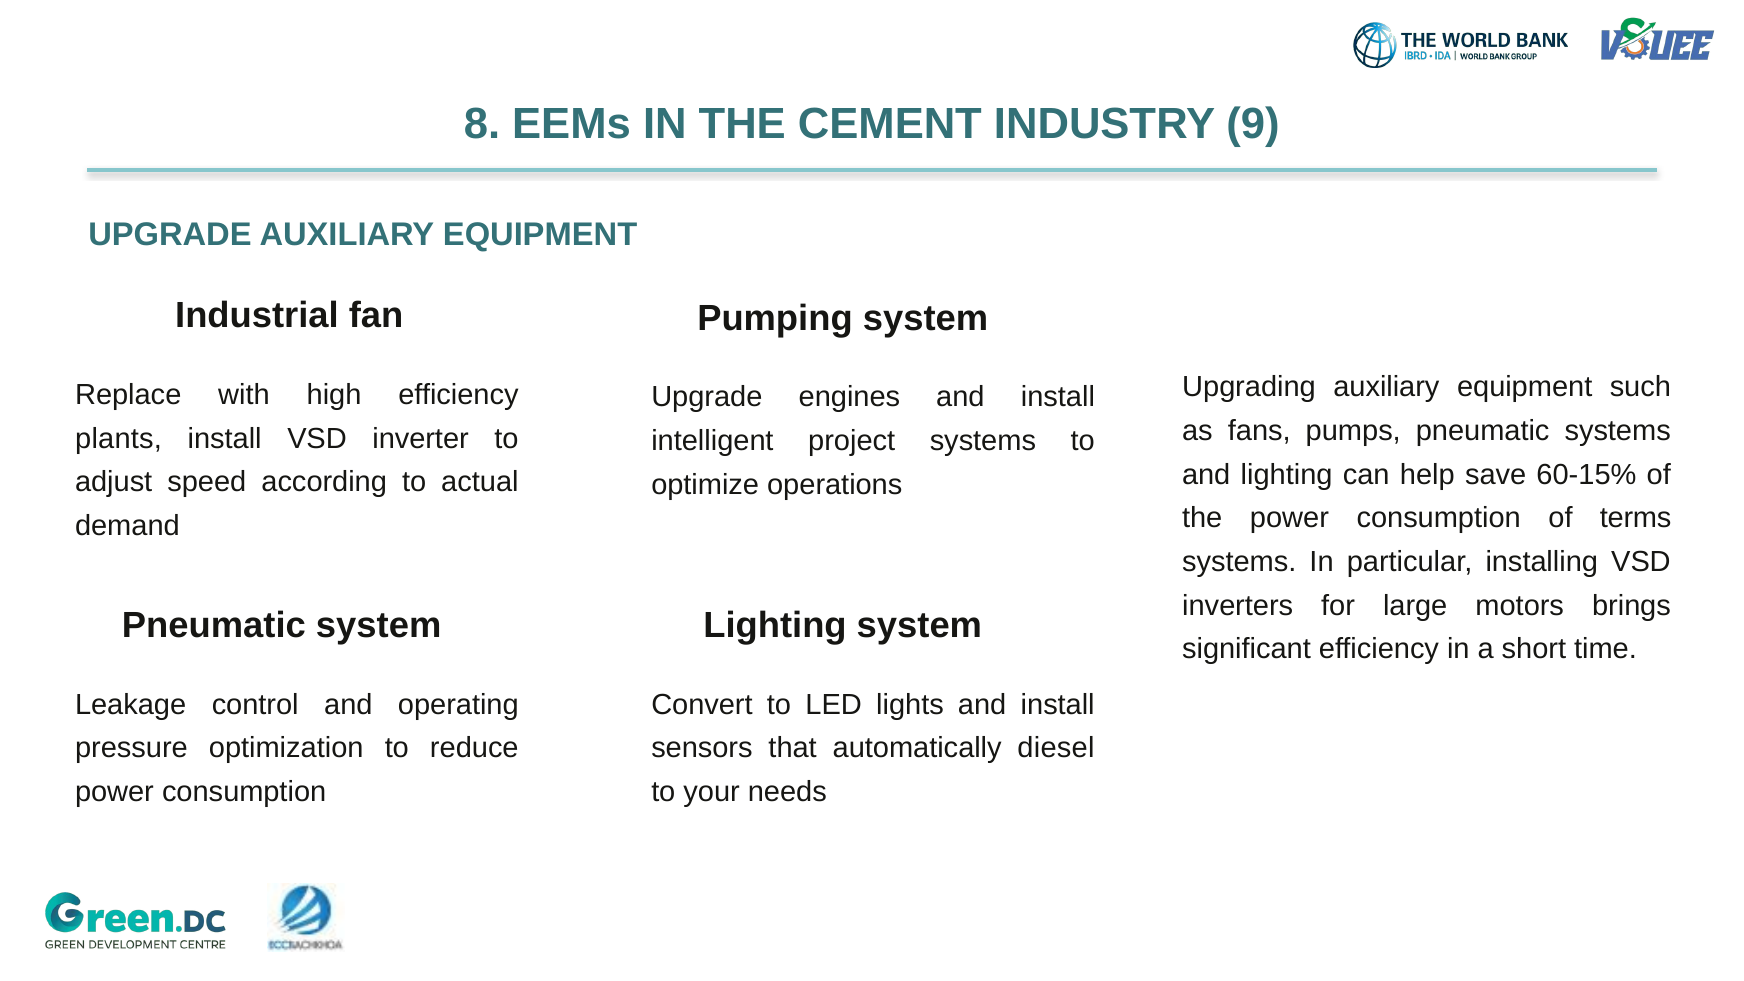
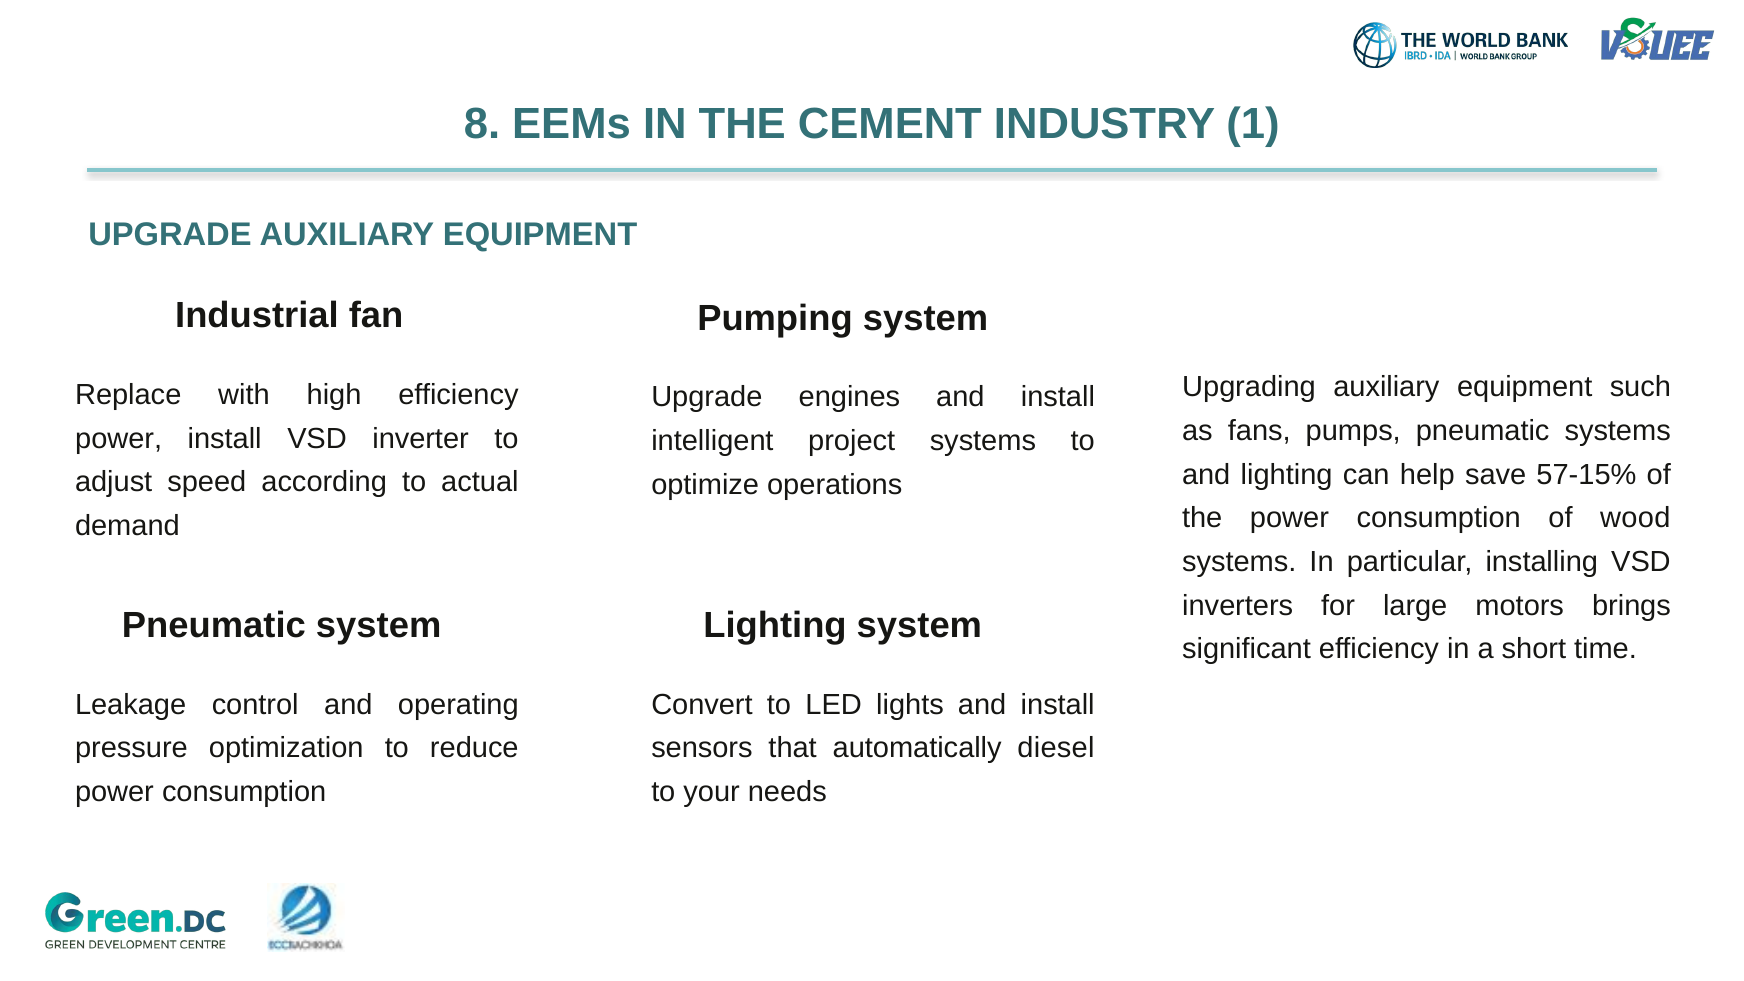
9: 9 -> 1 (1253, 124)
plants: plants -> power (119, 439)
60-15%: 60-15% -> 57-15% (1586, 475)
terms: terms -> wood (1635, 518)
